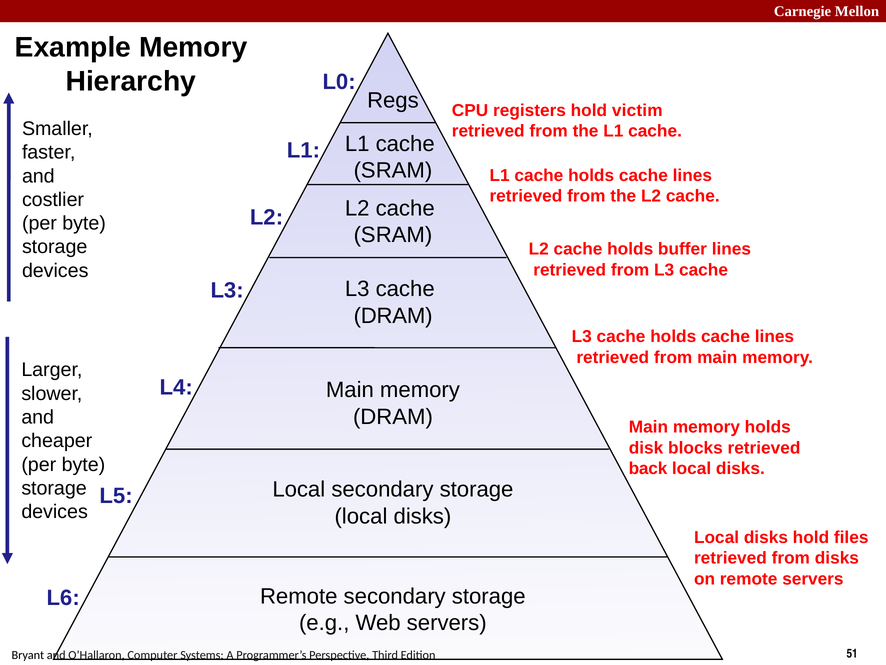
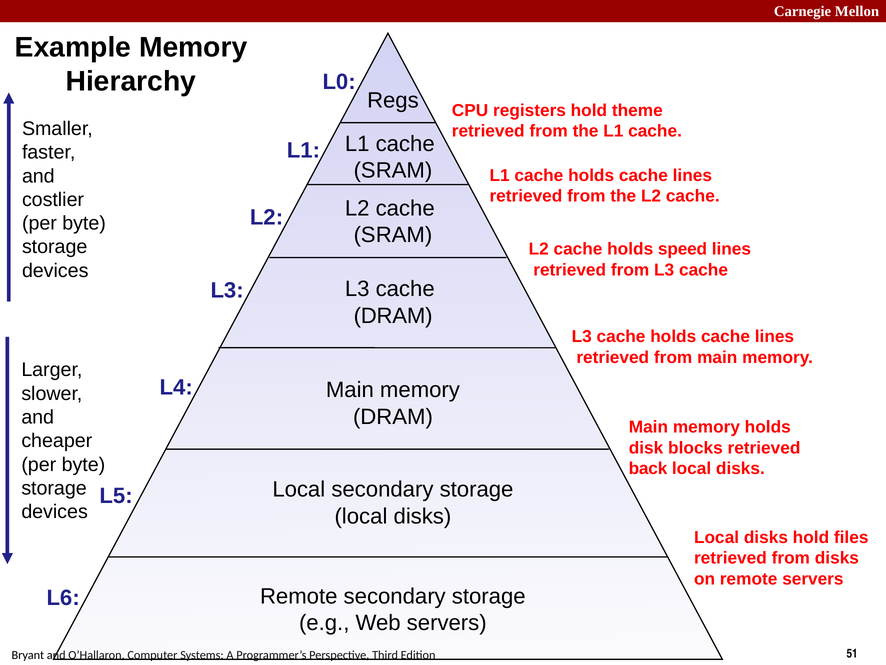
victim: victim -> theme (637, 111)
buffer: buffer -> speed (683, 249)
